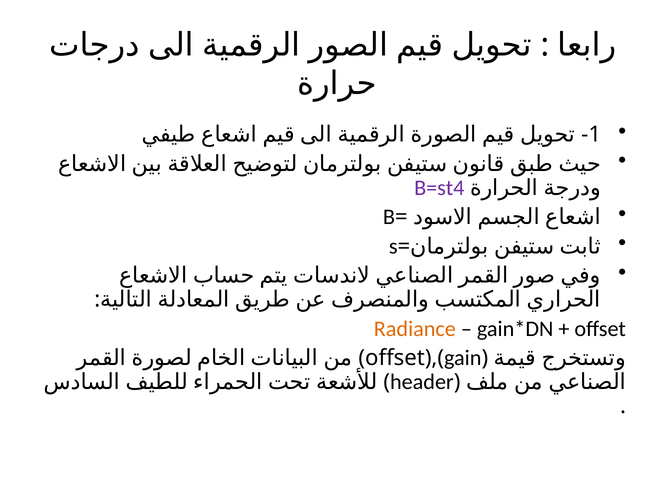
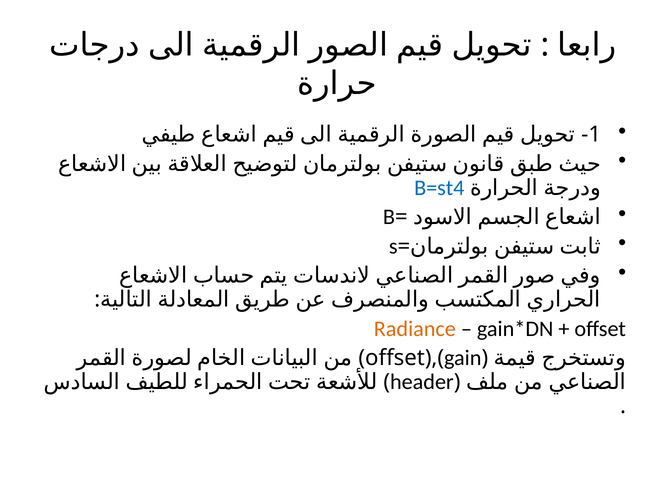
B=st4 colour: purple -> blue (439, 188)
